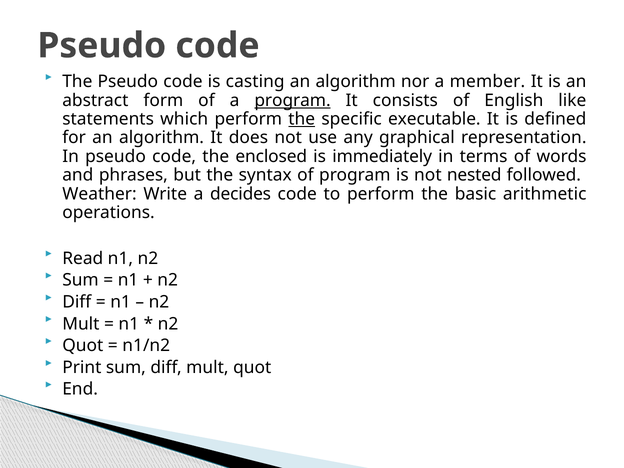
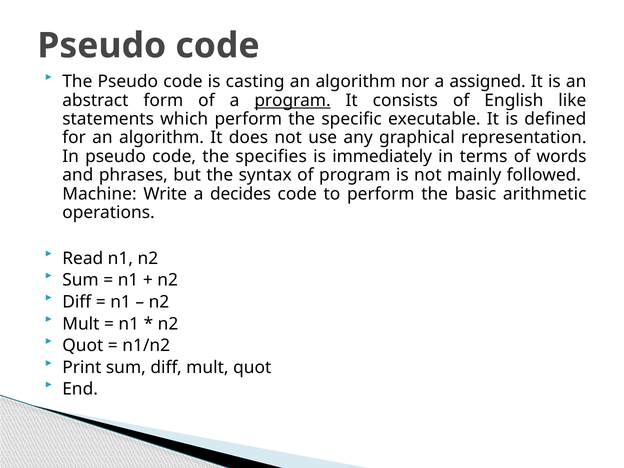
member: member -> assigned (488, 82)
the underline: present -> none (302, 119)
enclosed: enclosed -> specifies (271, 156)
nested: nested -> mainly (474, 175)
Weather: Weather -> Machine (99, 194)
